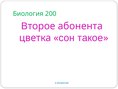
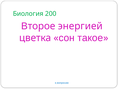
абонента: абонента -> энергией (80, 26)
